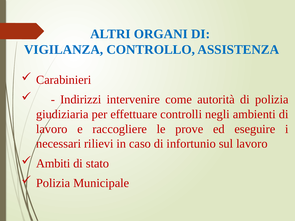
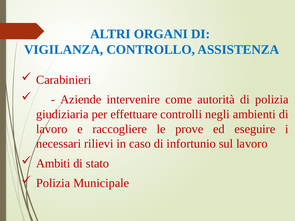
Indirizzi: Indirizzi -> Aziende (81, 100)
